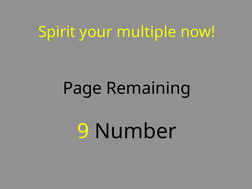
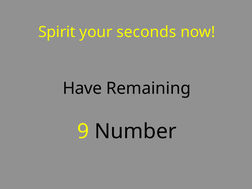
multiple: multiple -> seconds (146, 32)
Page: Page -> Have (82, 88)
